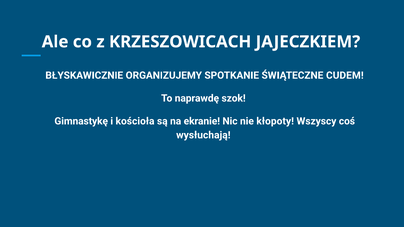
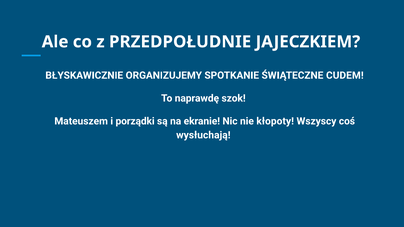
KRZESZOWICACH: KRZESZOWICACH -> PRZEDPOŁUDNIE (180, 42)
Gimnastykę: Gimnastykę -> Mateuszem (81, 121)
kościoła: kościoła -> porządki (135, 121)
